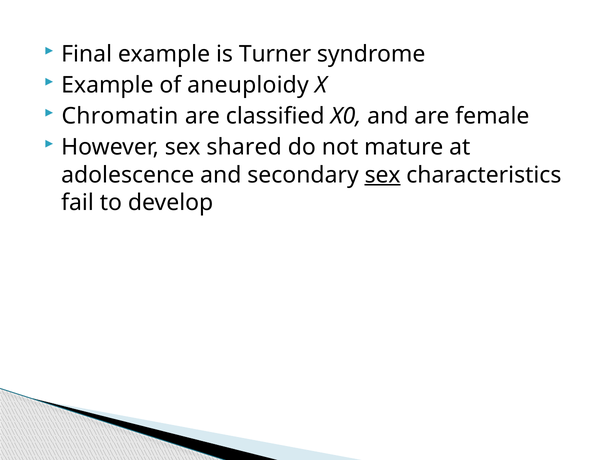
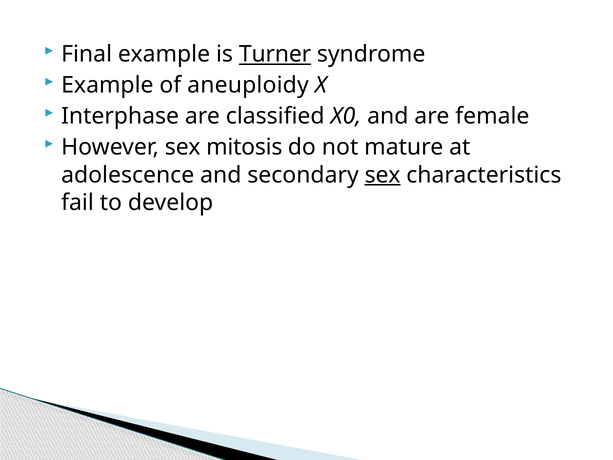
Turner underline: none -> present (275, 54)
Chromatin: Chromatin -> Interphase (120, 116)
shared: shared -> mitosis (244, 147)
